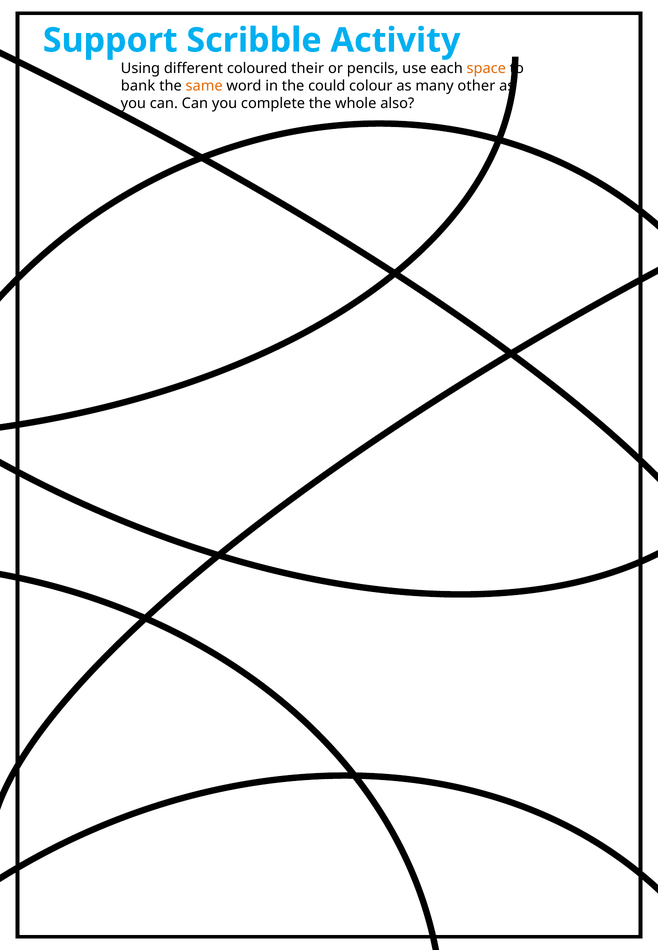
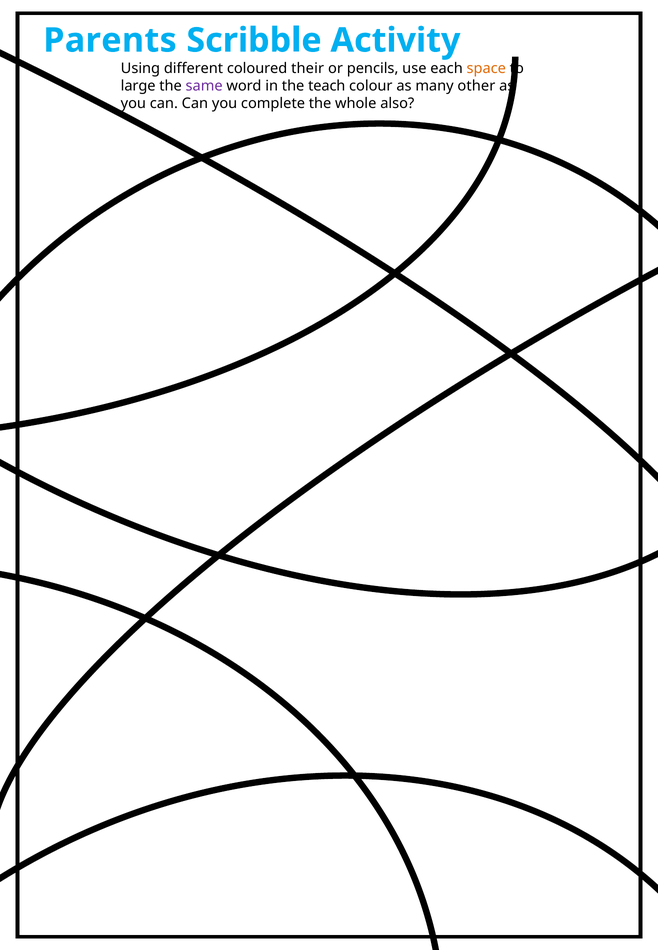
Support: Support -> Parents (110, 40)
bank: bank -> large (138, 86)
same colour: orange -> purple (204, 86)
could: could -> teach (327, 86)
